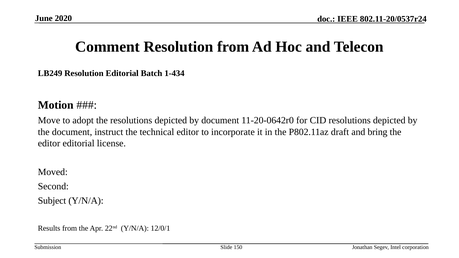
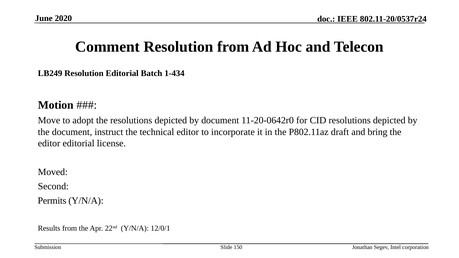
Subject: Subject -> Permits (52, 201)
